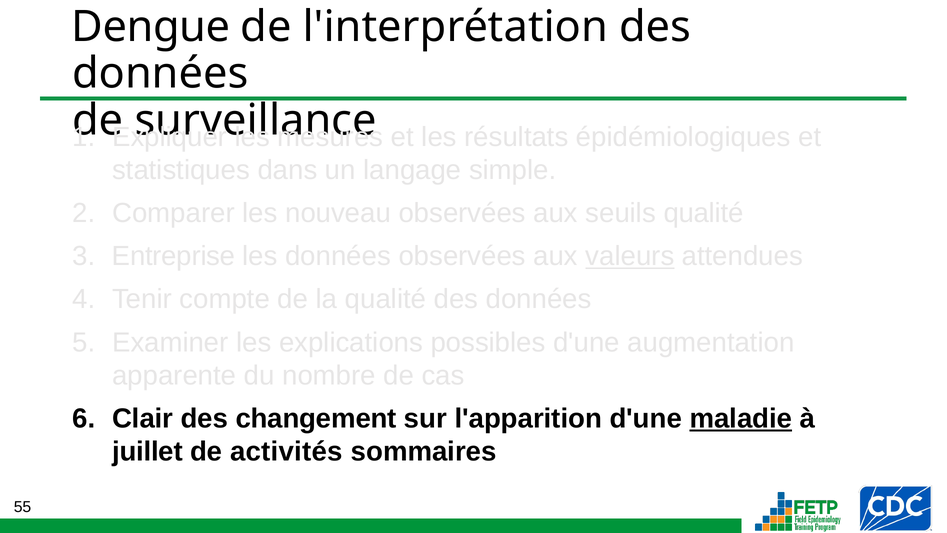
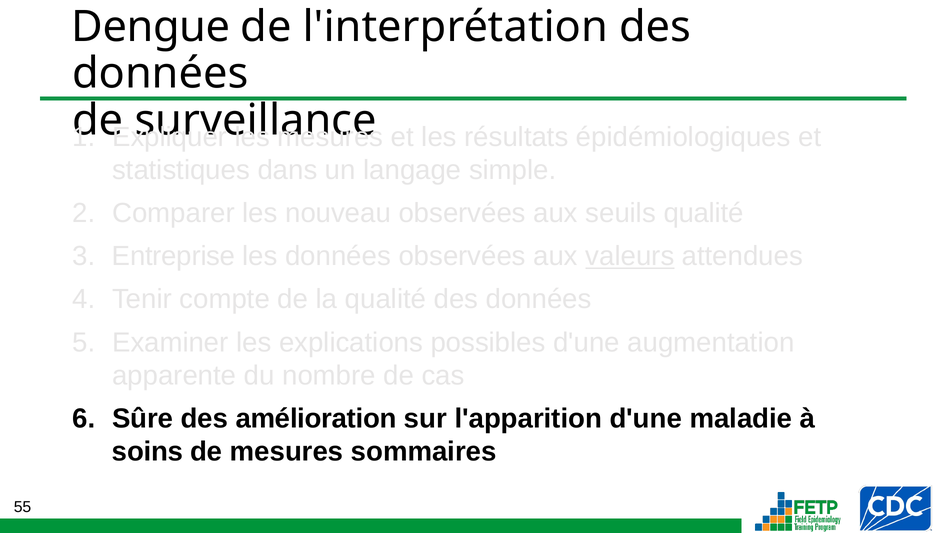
Clair: Clair -> Sûre (143, 418)
changement: changement -> amélioration (316, 418)
maladie underline: present -> none (741, 418)
juillet: juillet -> soins (147, 452)
de activités: activités -> mesures (287, 452)
